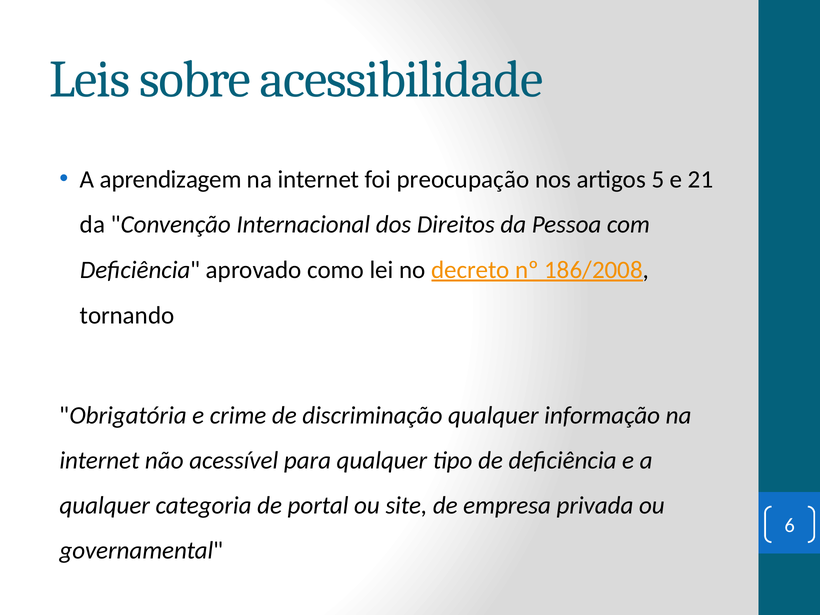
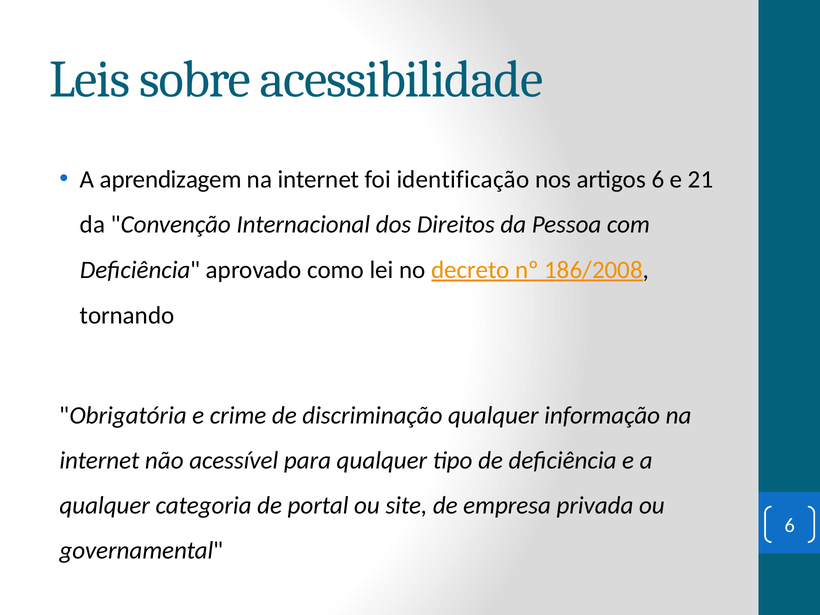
preocupação: preocupação -> identificação (463, 179)
artigos 5: 5 -> 6 (658, 179)
